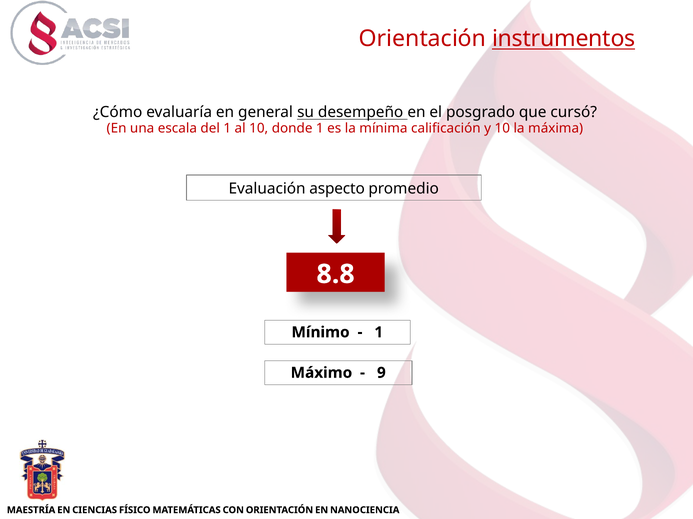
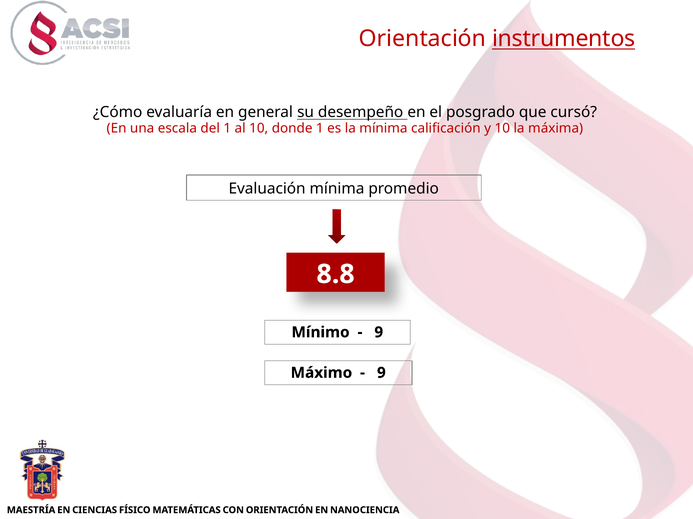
Evaluación aspecto: aspecto -> mínima (337, 189)
1: 1 -> 9 (379, 333)
